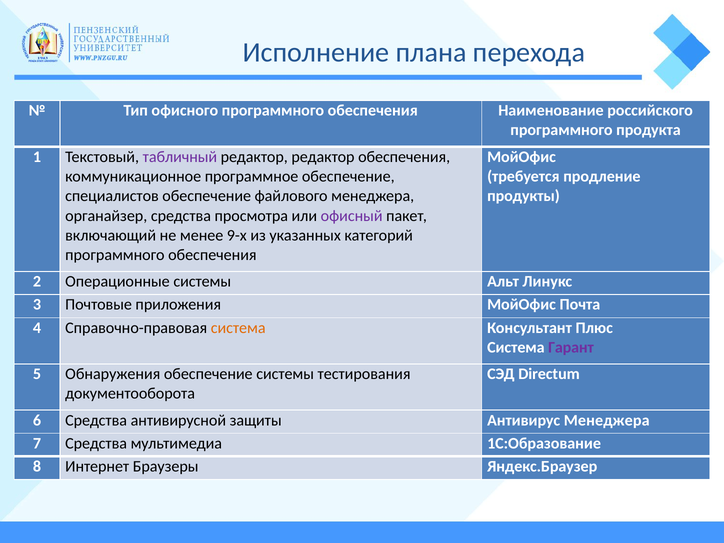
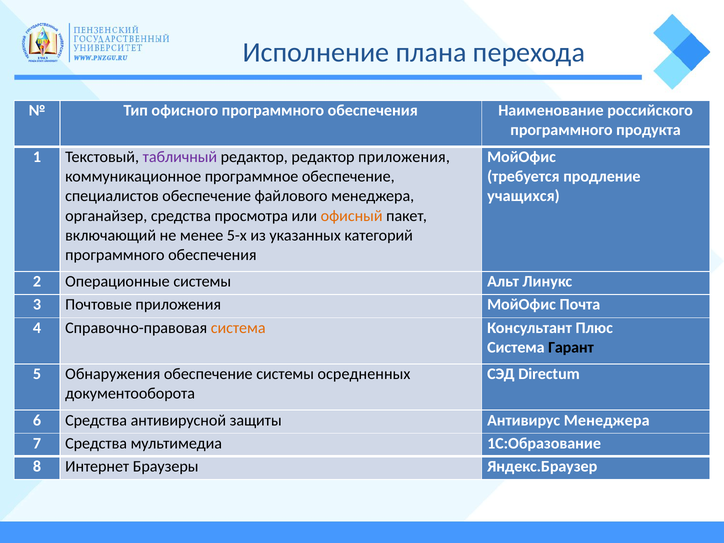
редактор обеспечения: обеспечения -> приложения (404, 157)
продукты: продукты -> учащихся (523, 196)
офисный colour: purple -> orange (352, 216)
9-х: 9-х -> 5-х (237, 235)
Гарант colour: purple -> black (571, 347)
тестирования: тестирования -> осредненных (364, 374)
